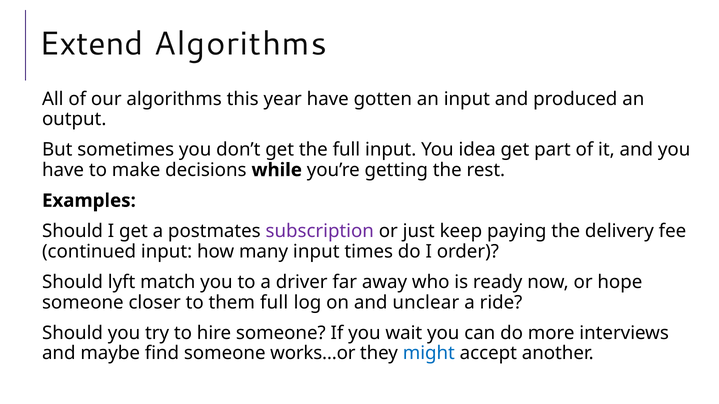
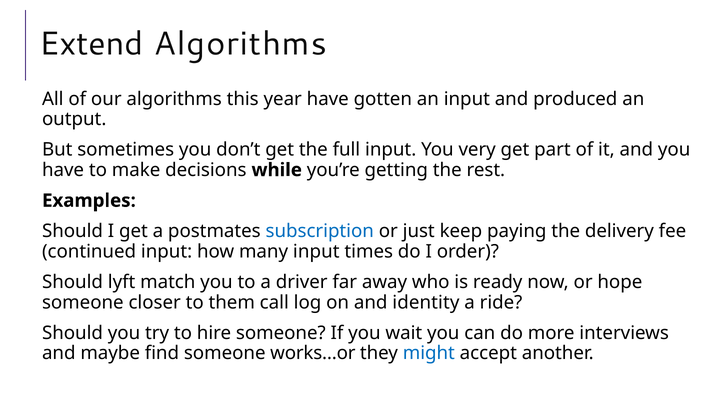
idea: idea -> very (477, 150)
subscription colour: purple -> blue (320, 232)
them full: full -> call (274, 303)
unclear: unclear -> identity (426, 303)
